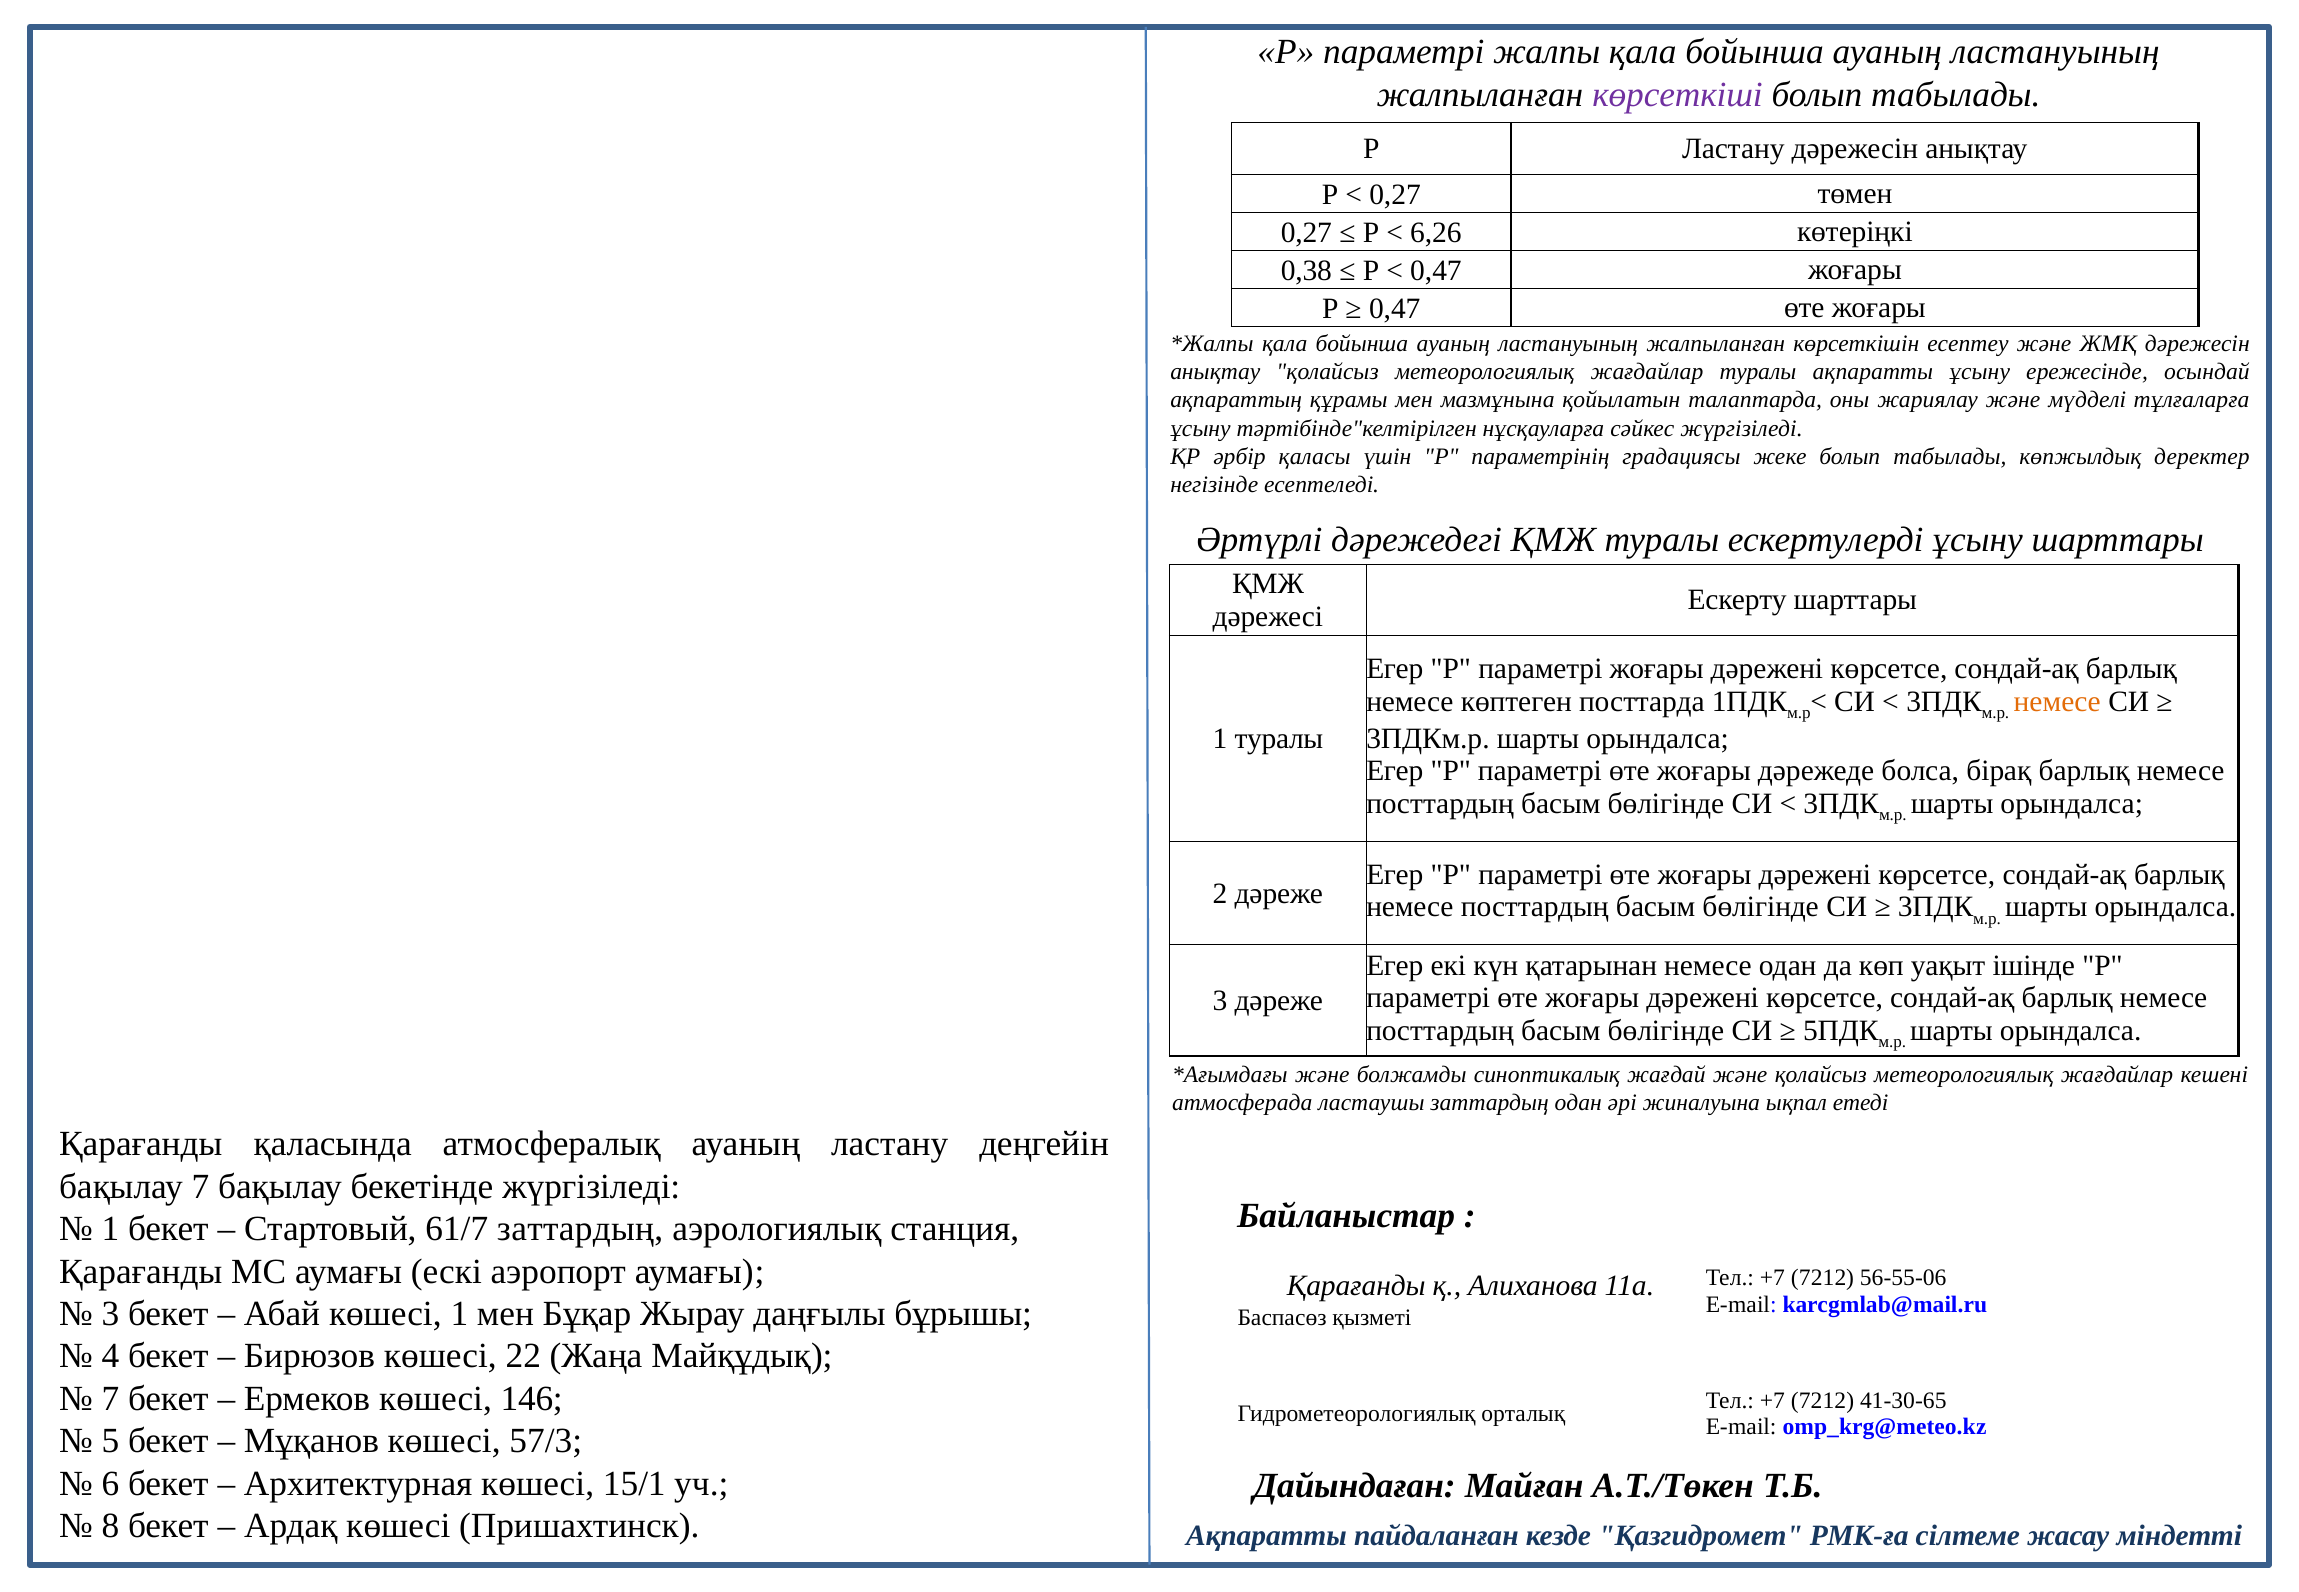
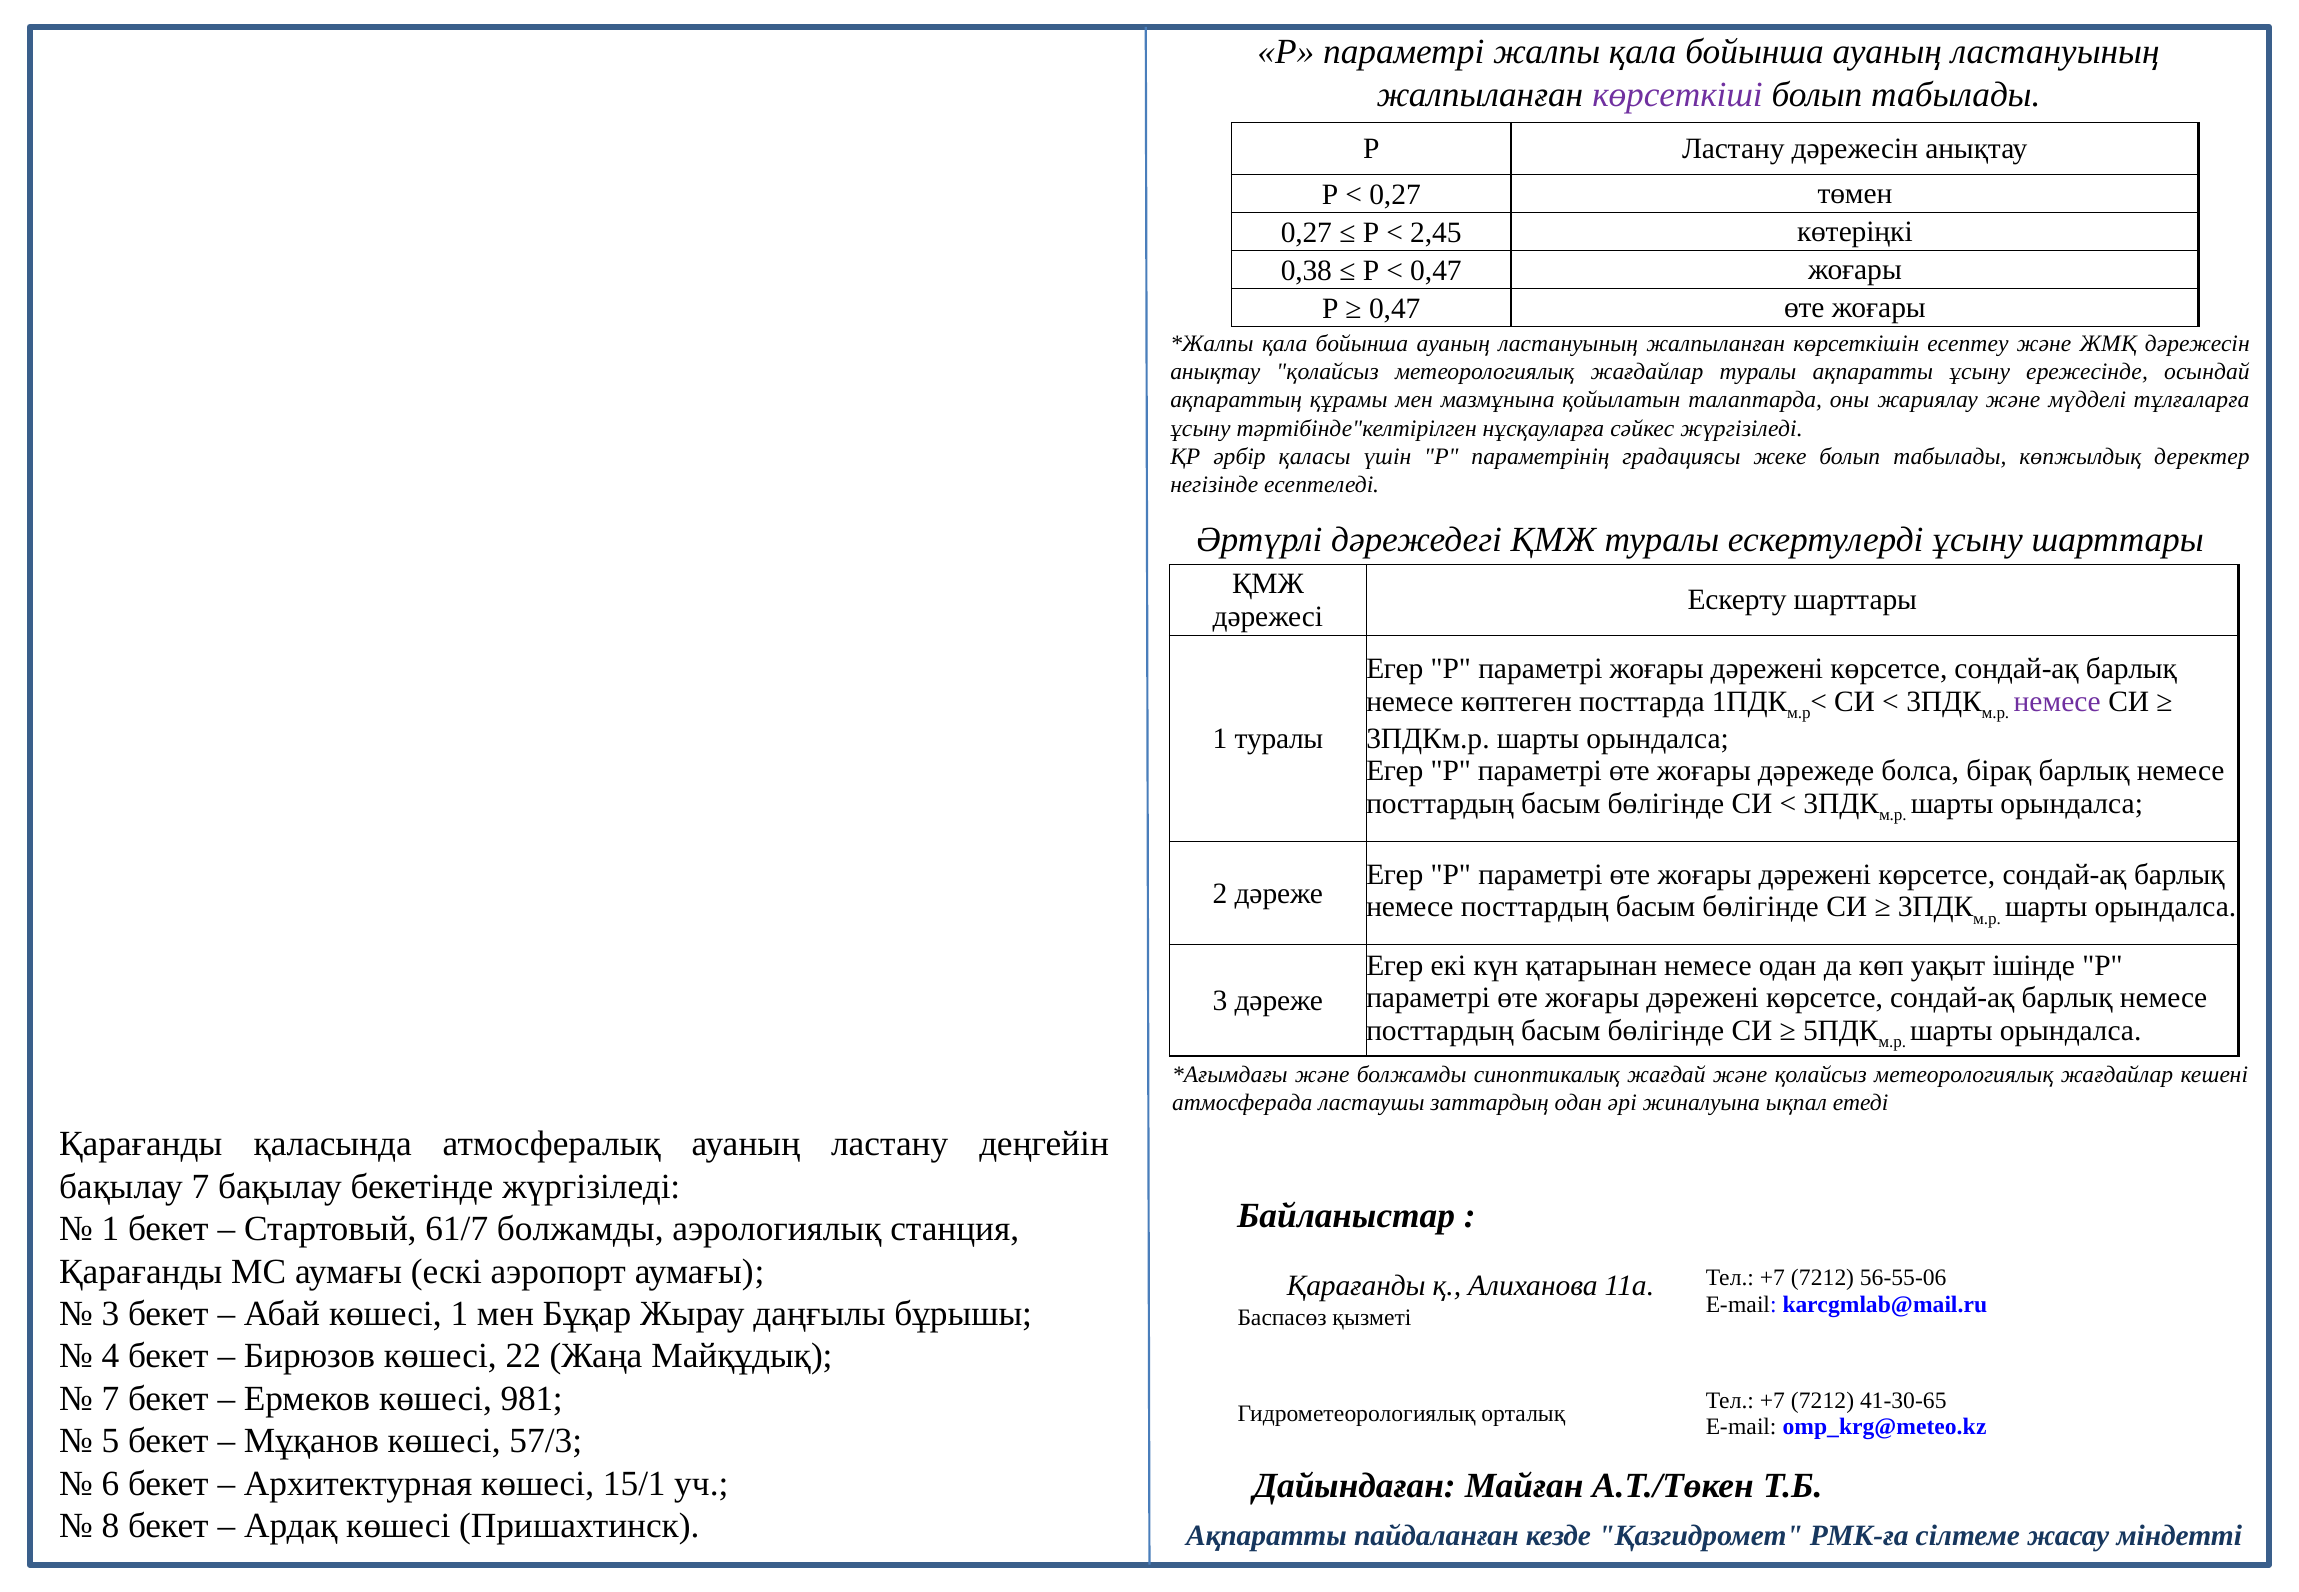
6,26: 6,26 -> 2,45 (1436, 233)
немесе colour: orange -> purple (2057, 701)
61/7 заттардың: заттардың -> болжамды (580, 1229)
146: 146 -> 981 (532, 1398)
